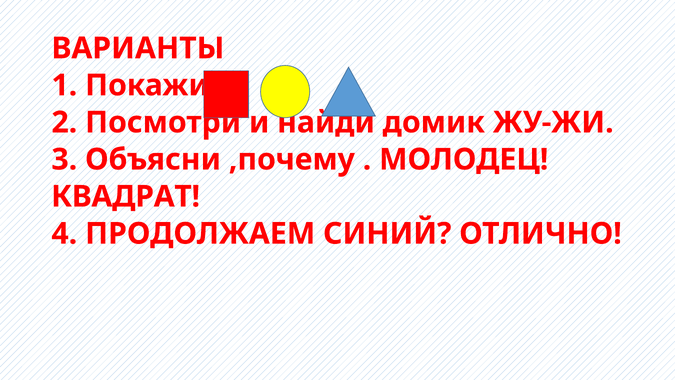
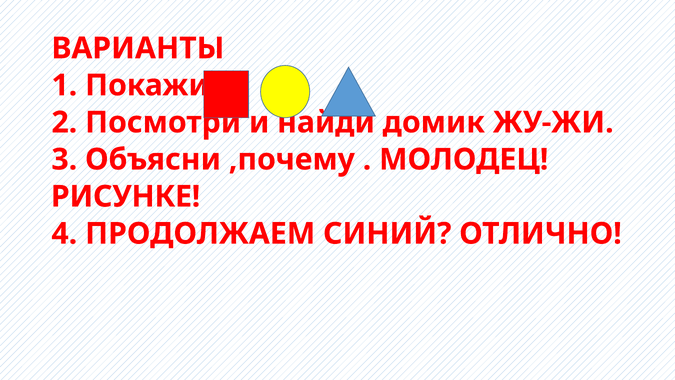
КВАДРАТ: КВАДРАТ -> РИСУНКЕ (126, 196)
